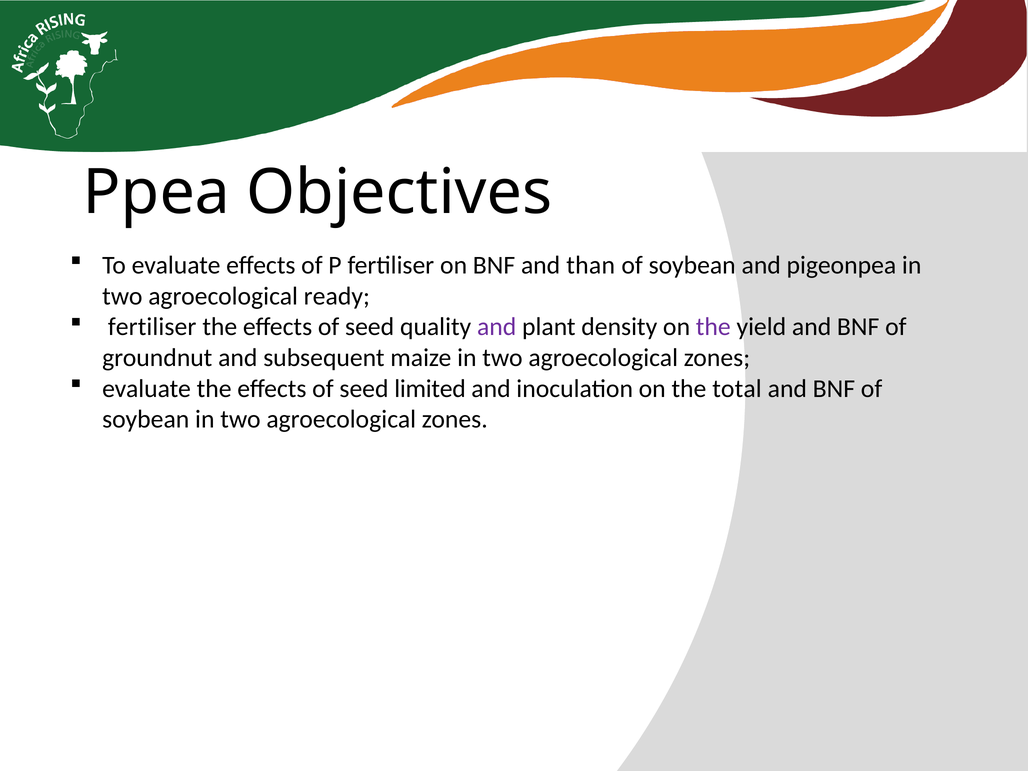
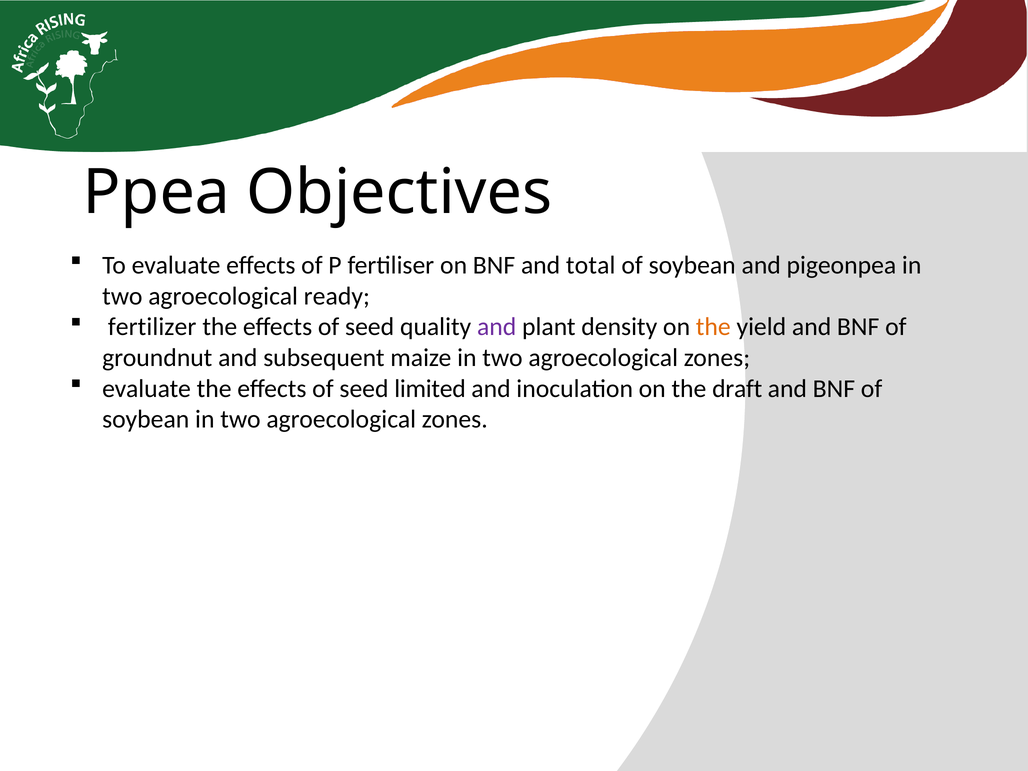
than: than -> total (591, 265)
fertiliser: fertiliser -> fertilizer (152, 327)
the colour: purple -> orange (713, 327)
total: total -> draft (737, 389)
